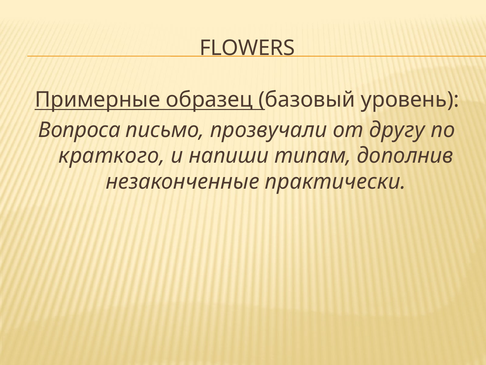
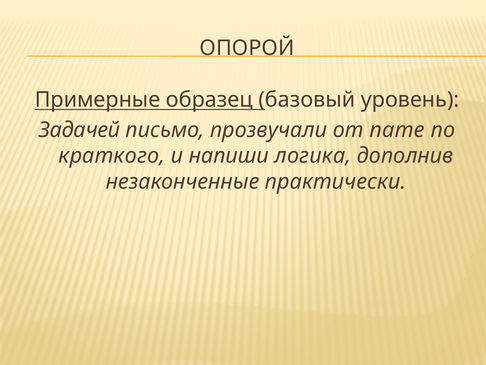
FLOWERS: FLOWERS -> ОПОРОЙ (247, 48)
Вопроса: Вопроса -> Задачей (79, 130)
другу: другу -> name (397, 130)
типам: типам -> логика (313, 156)
